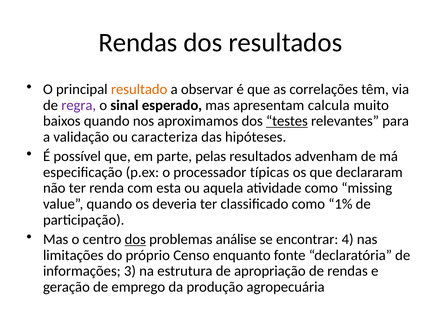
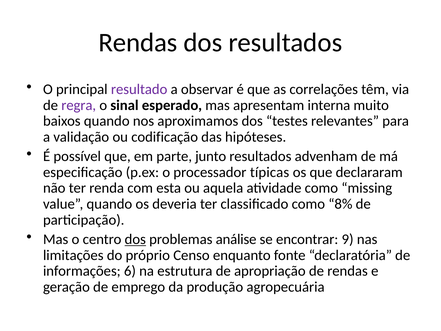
resultado colour: orange -> purple (139, 89)
calcula: calcula -> interna (329, 105)
testes underline: present -> none (287, 121)
caracteriza: caracteriza -> codificação (165, 137)
pelas: pelas -> junto (211, 156)
1%: 1% -> 8% (340, 204)
4: 4 -> 9 (348, 239)
3: 3 -> 6 (130, 271)
